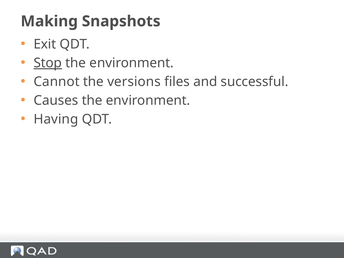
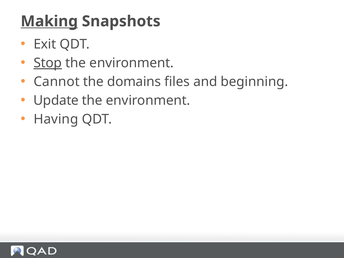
Making underline: none -> present (49, 21)
versions: versions -> domains (134, 82)
successful: successful -> beginning (254, 82)
Causes: Causes -> Update (56, 100)
